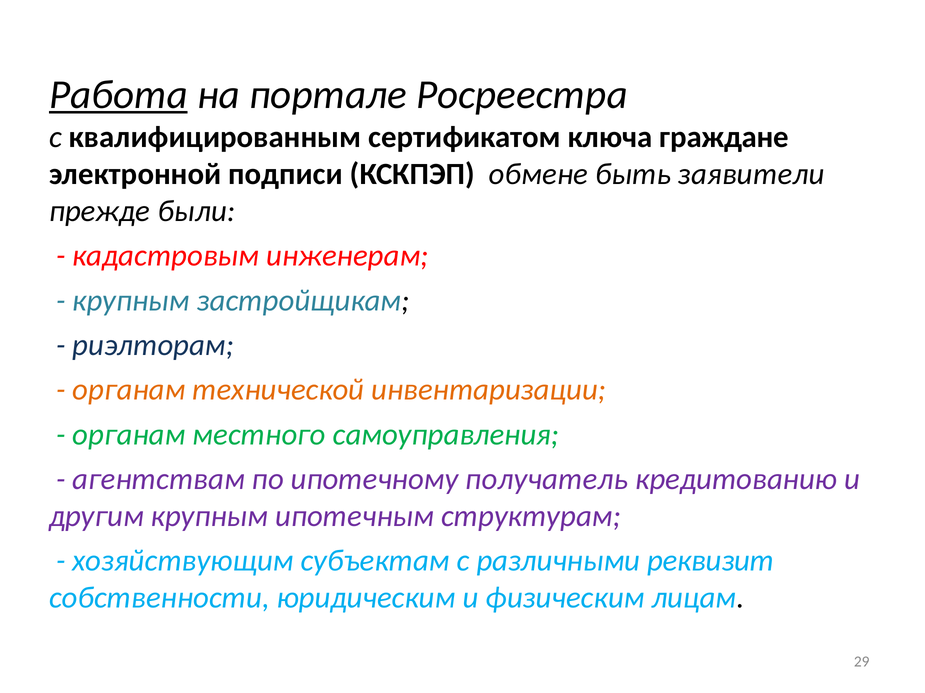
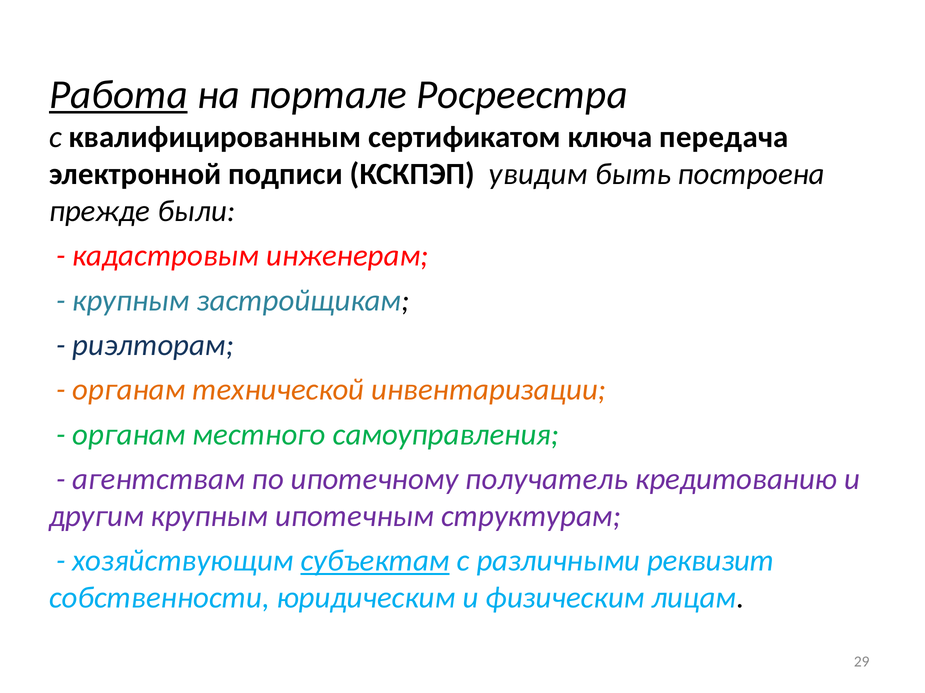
граждане: граждане -> передача (724, 137)
обмене: обмене -> увидим (538, 174)
заявители: заявители -> построена (751, 174)
субъектам underline: none -> present (375, 561)
